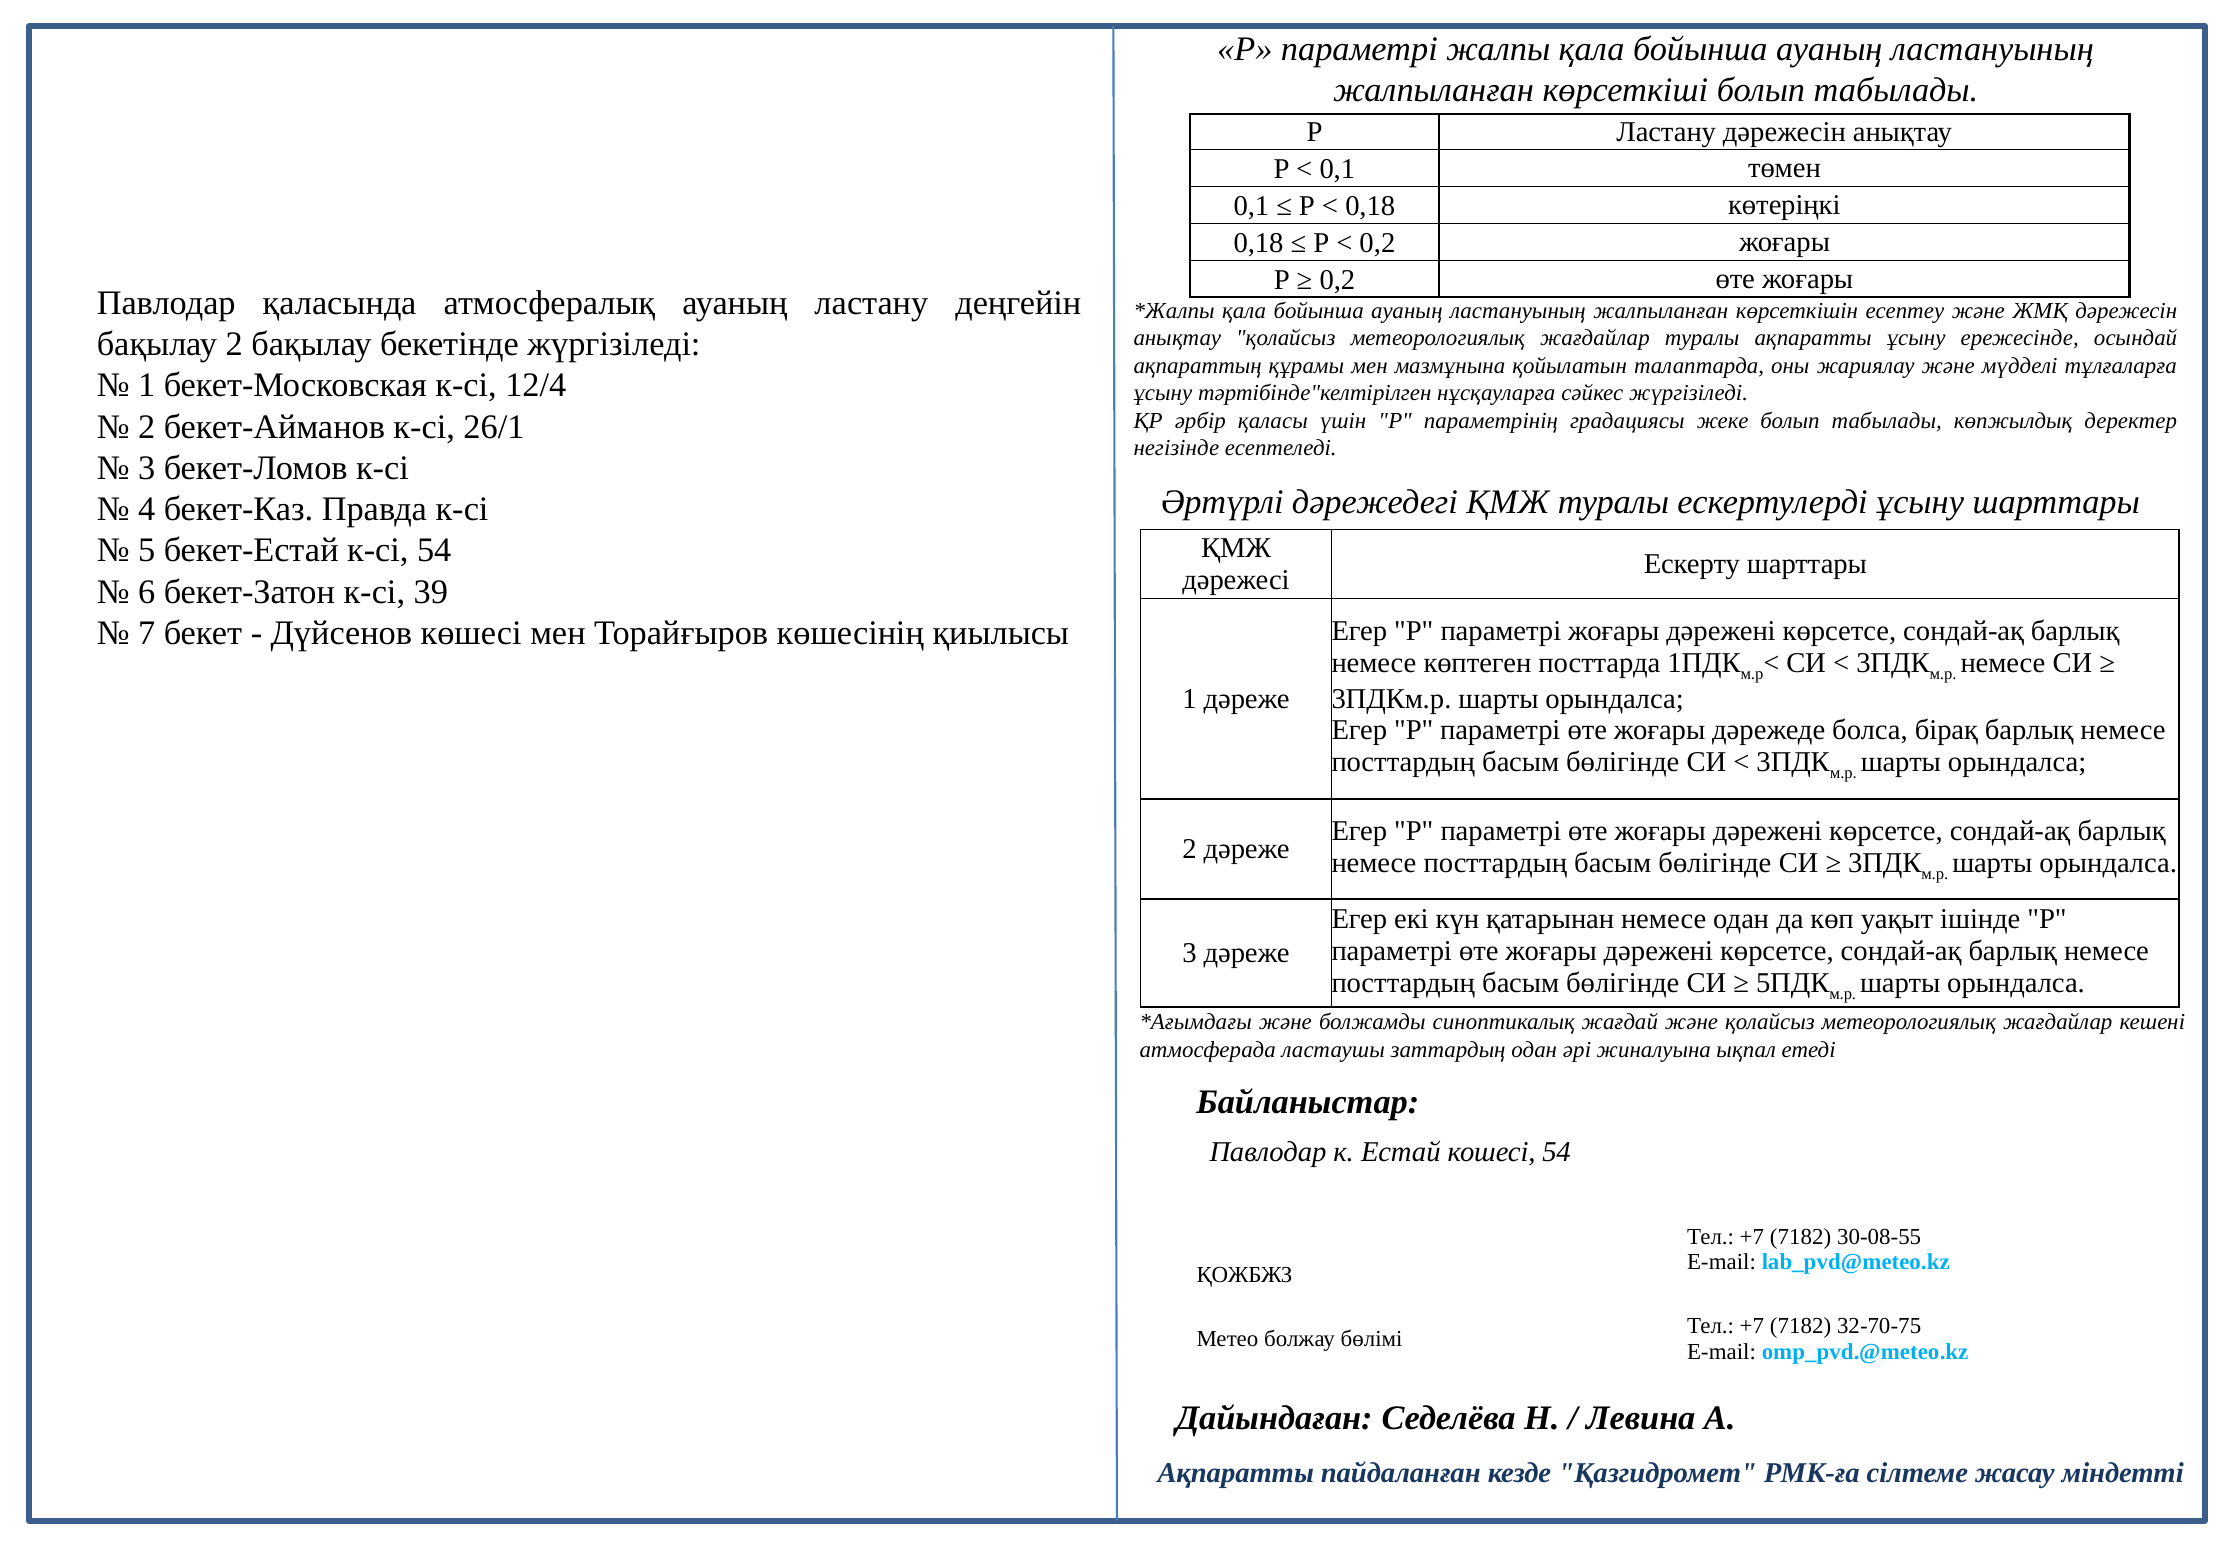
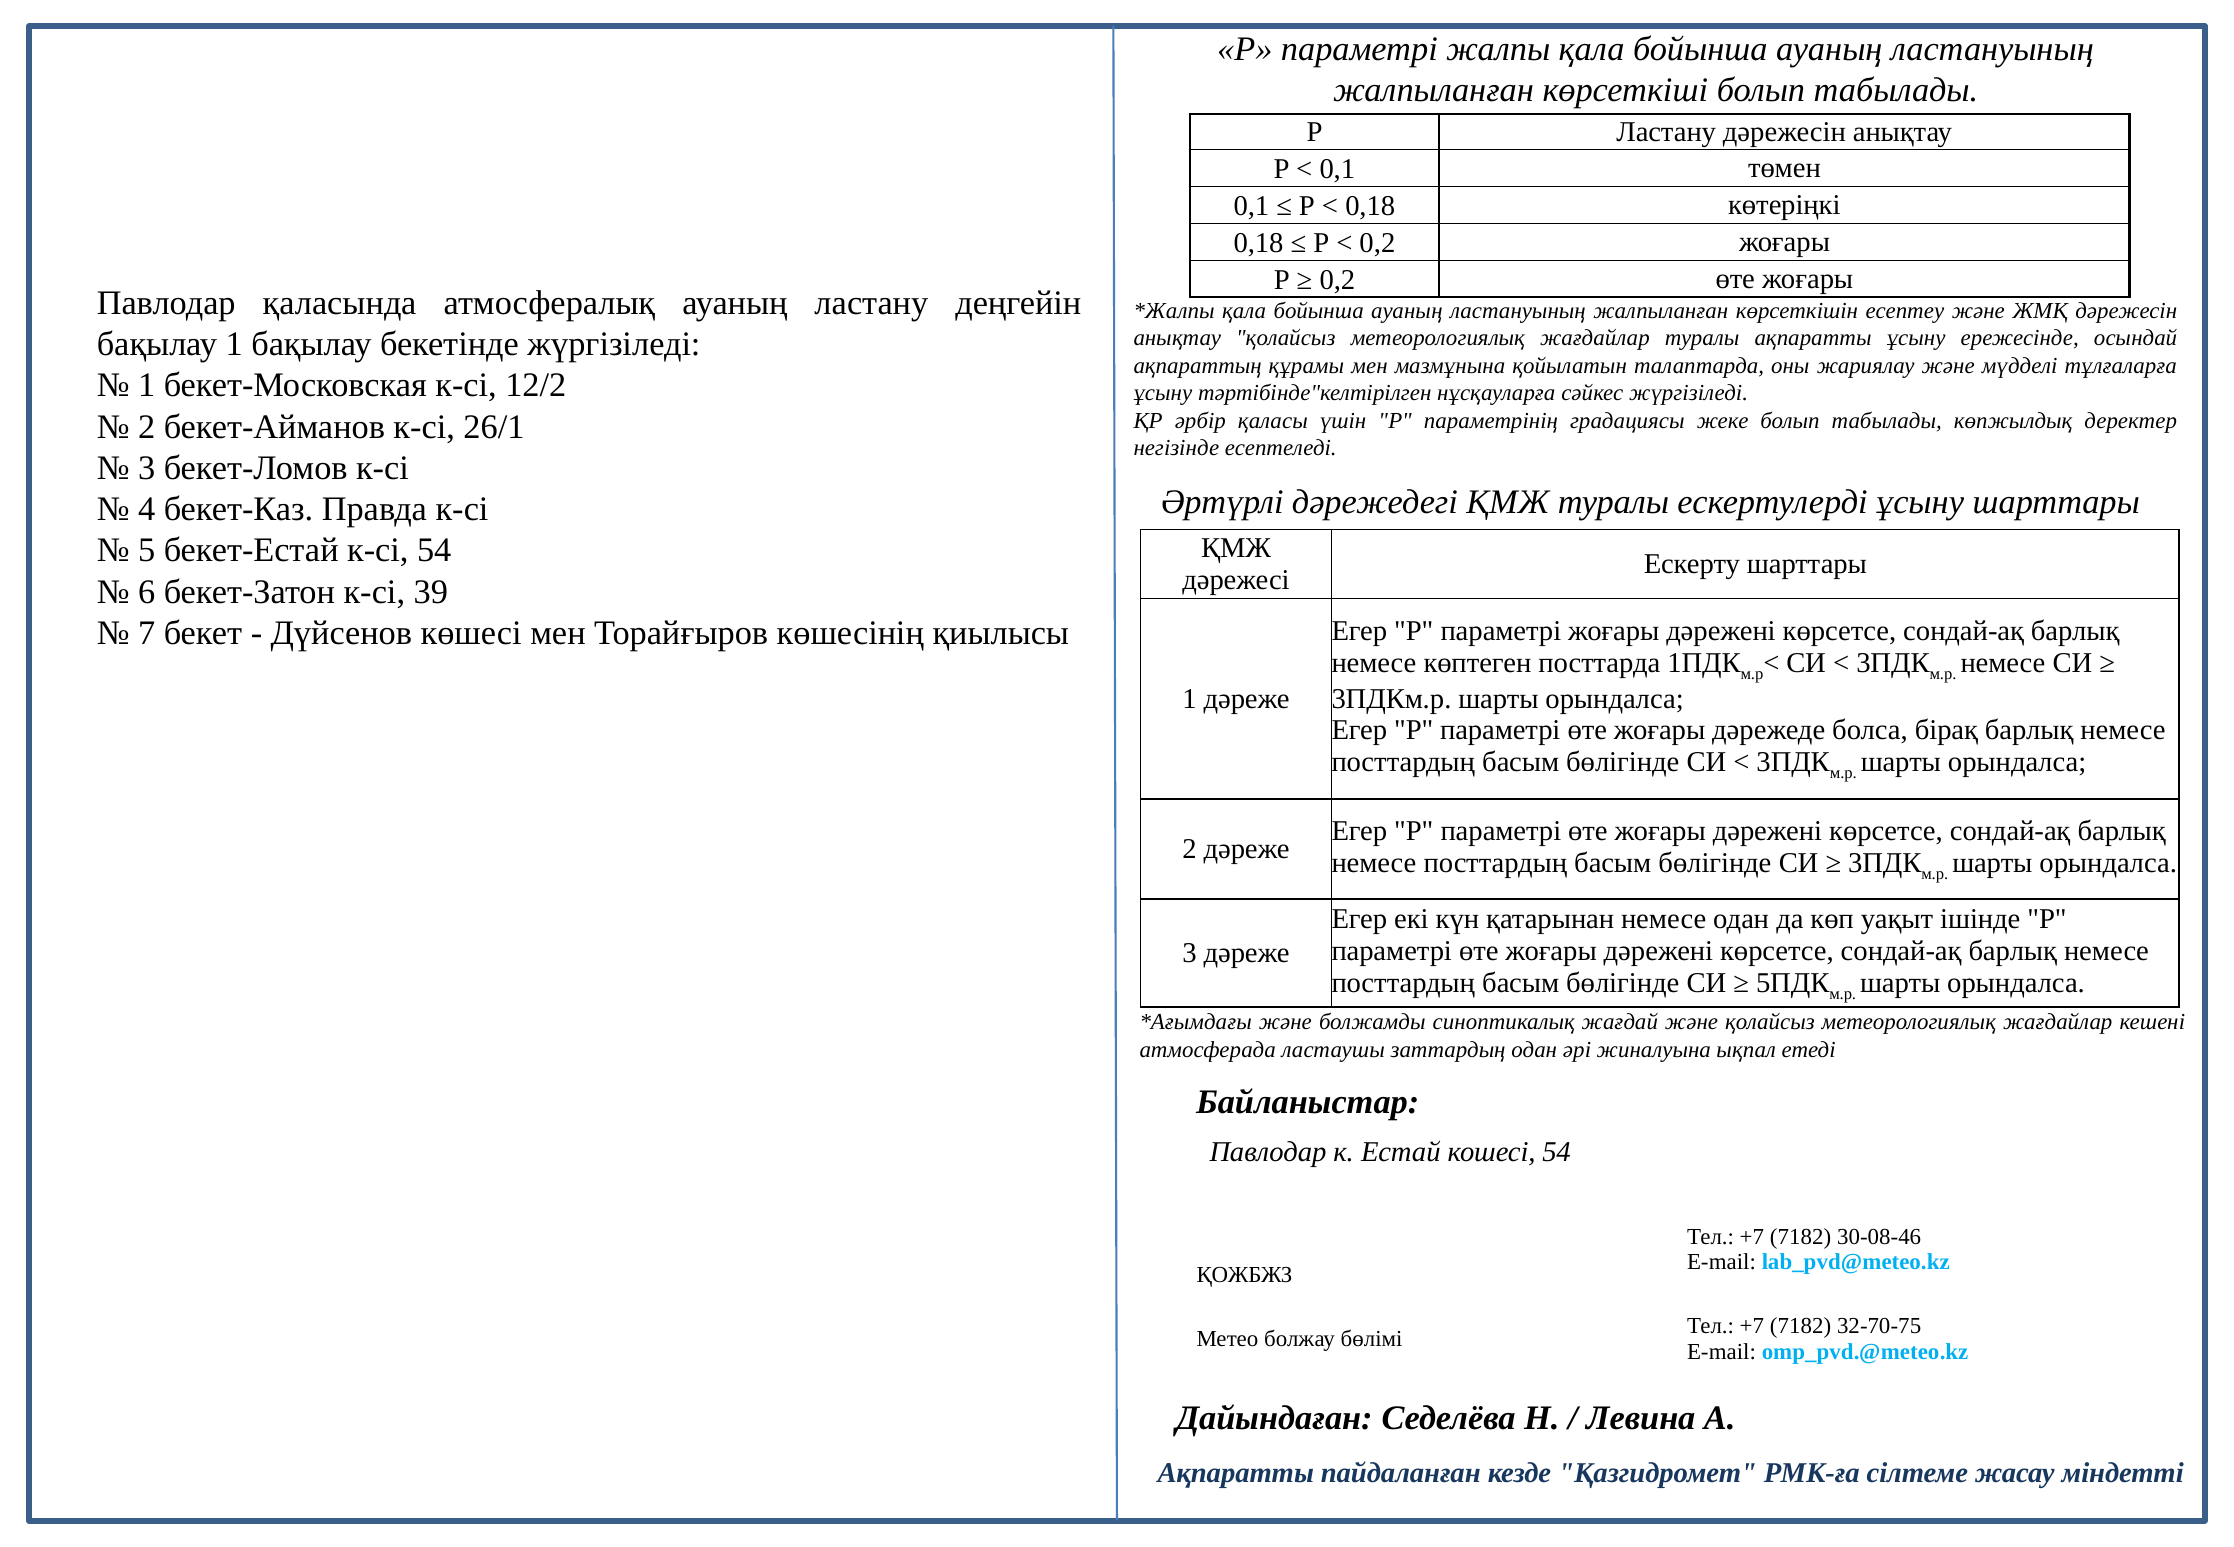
бақылау 2: 2 -> 1 (234, 344)
12/4: 12/4 -> 12/2 (536, 385)
30-08-55: 30-08-55 -> 30-08-46 (1879, 1236)
